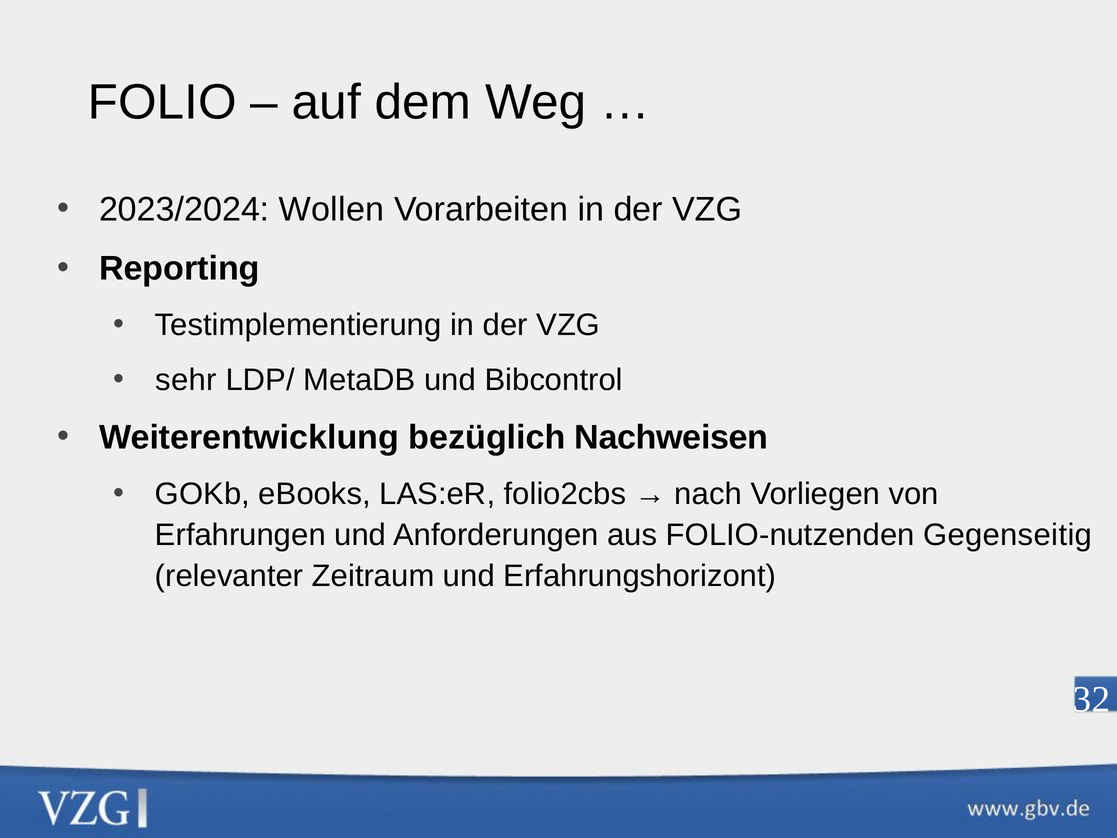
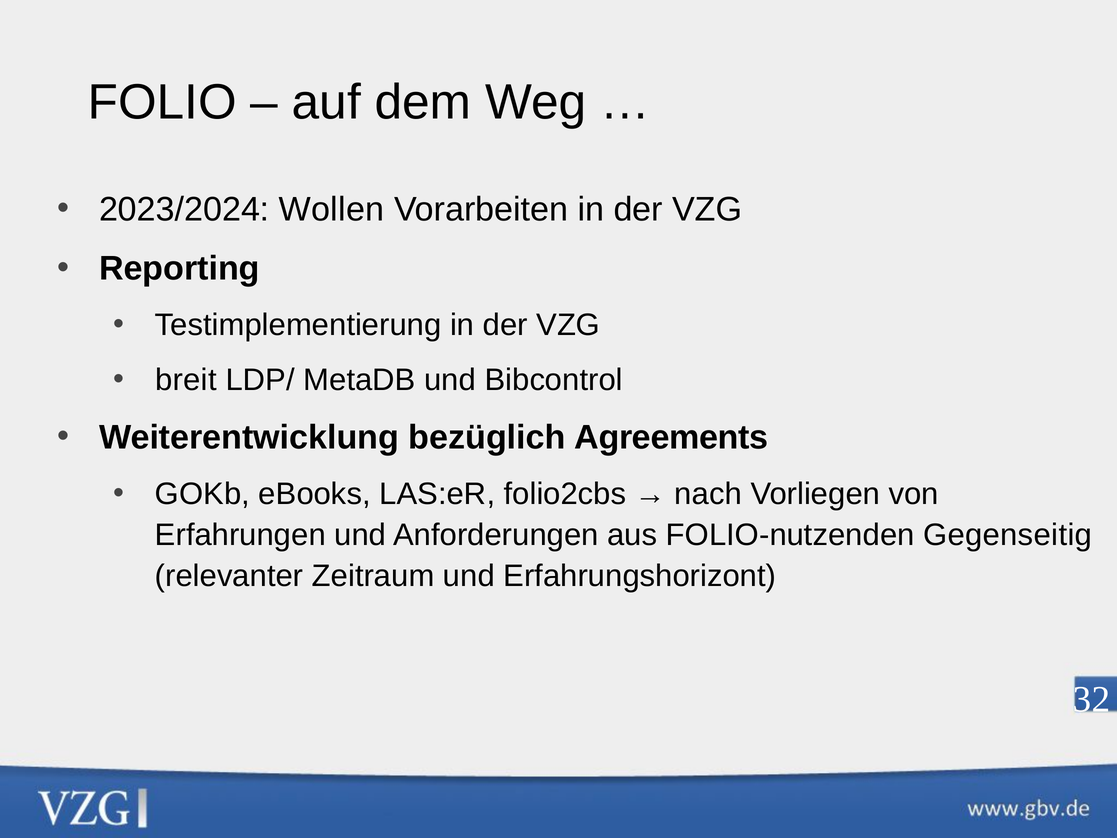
sehr: sehr -> breit (186, 380)
Nachweisen: Nachweisen -> Agreements (671, 437)
